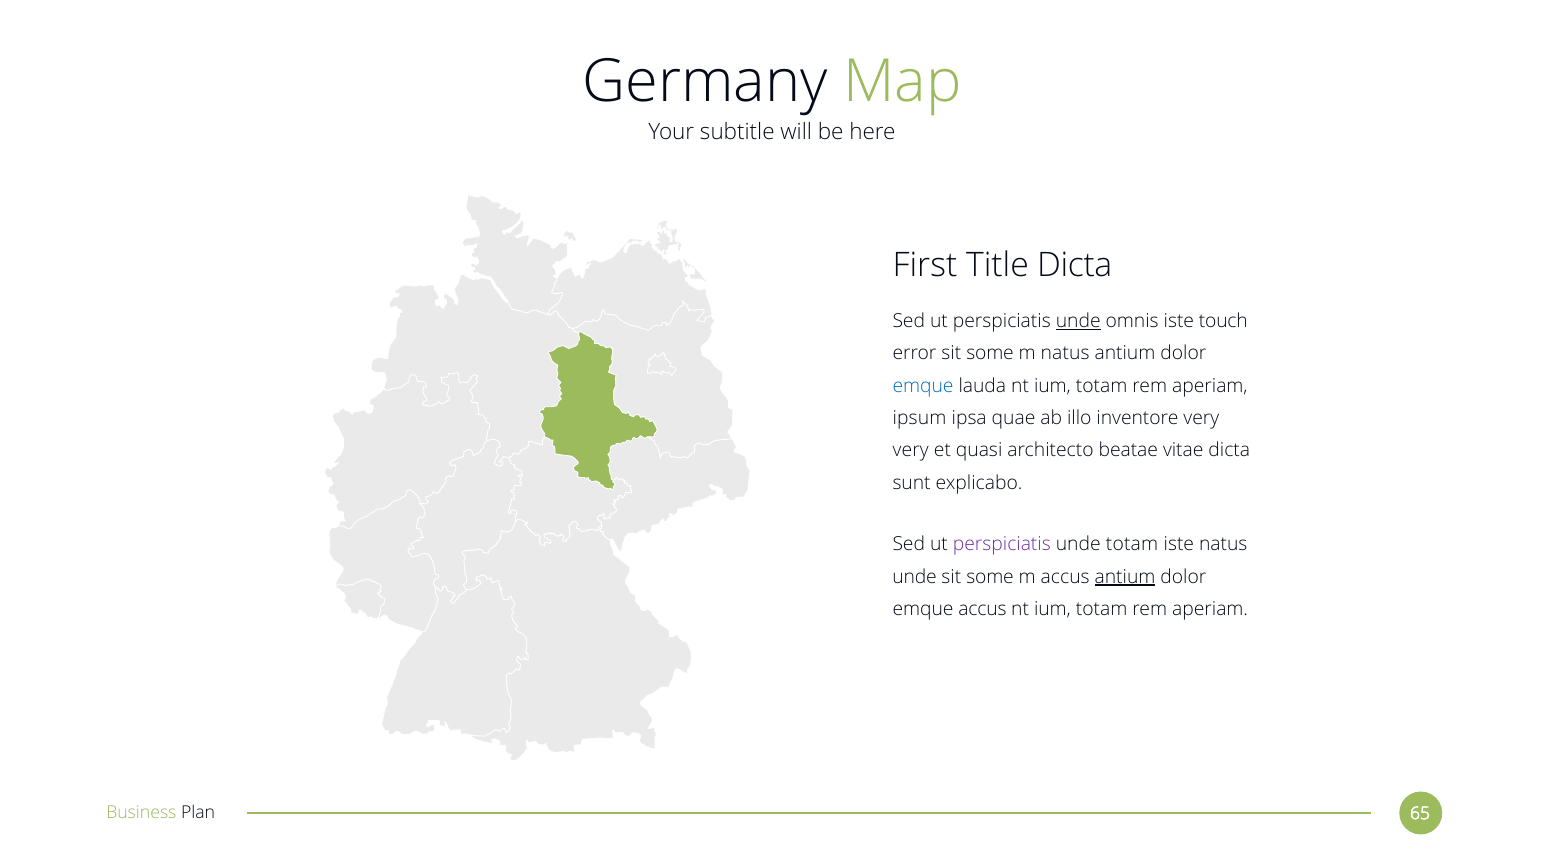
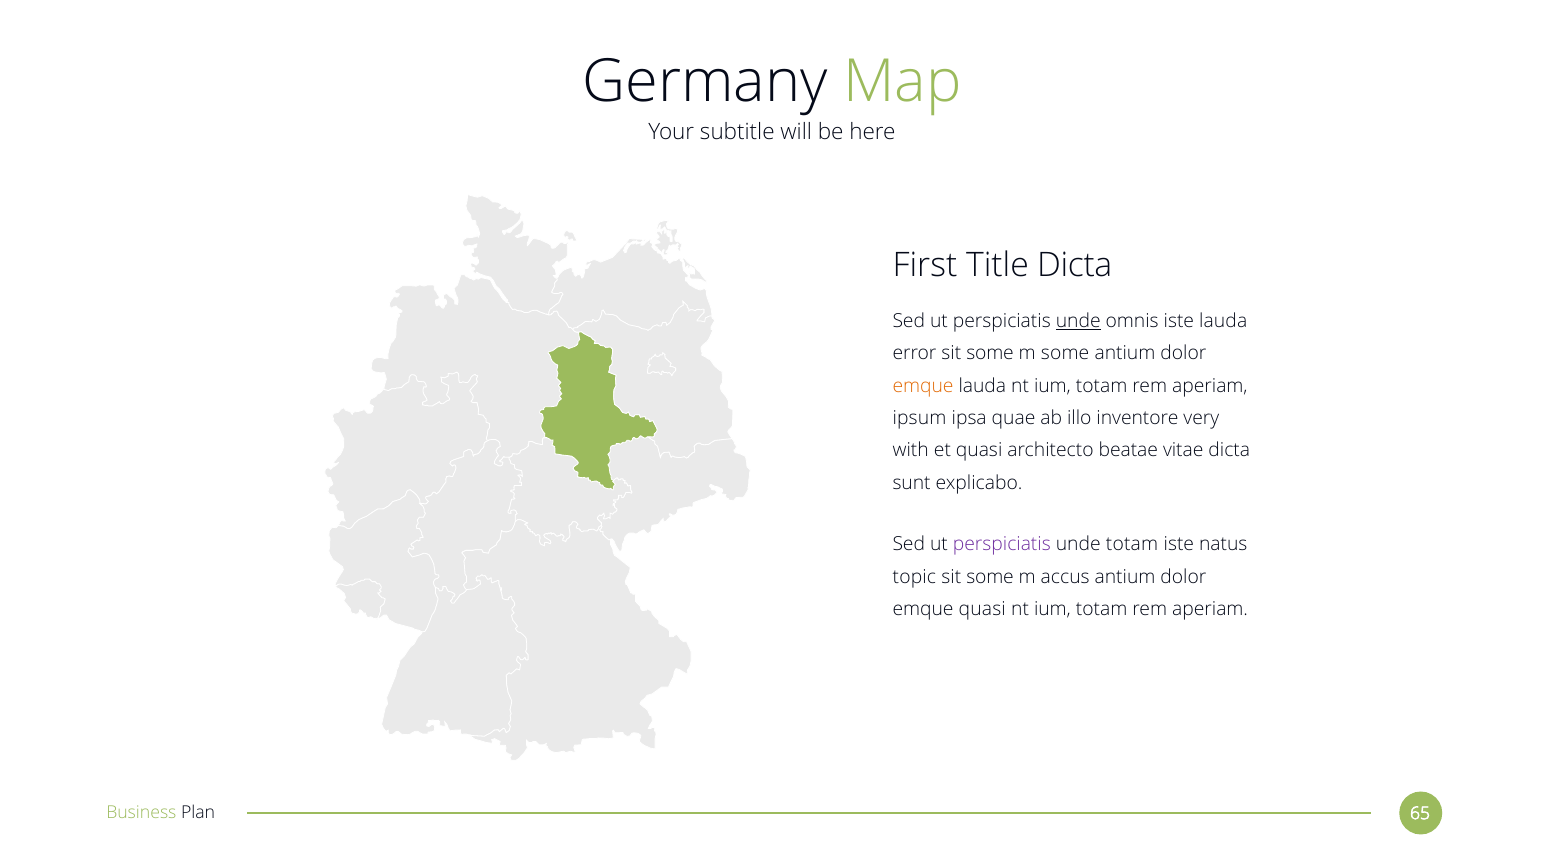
iste touch: touch -> lauda (1223, 321)
m natus: natus -> some (1065, 354)
emque colour: blue -> orange (923, 386)
very: very -> with (911, 451)
unde: unde -> topic (914, 577)
antium underline: present -> none (1125, 577)
emque accus: accus -> quasi (982, 609)
